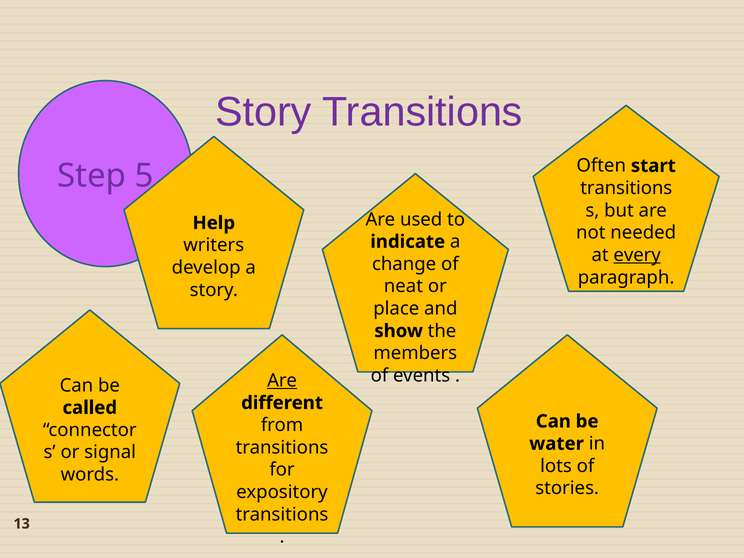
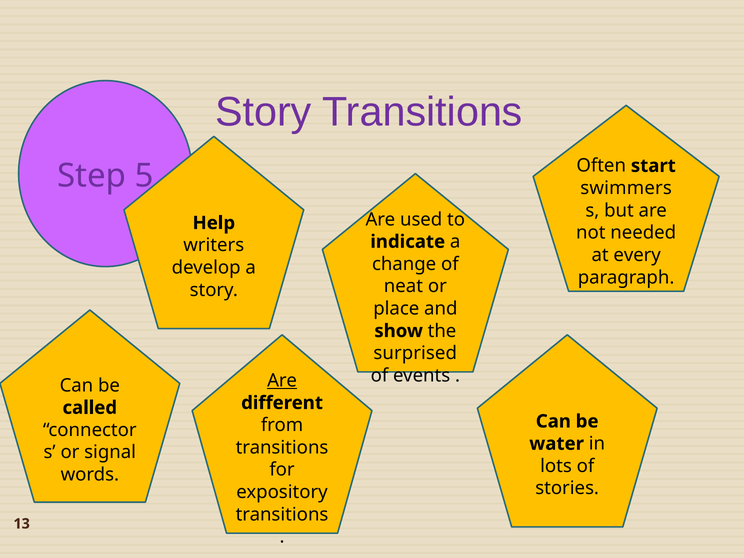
transitions: transitions -> swimmers (626, 188)
every underline: present -> none (637, 255)
members: members -> surprised (415, 353)
